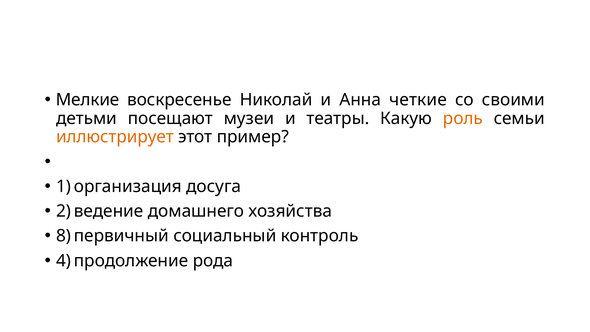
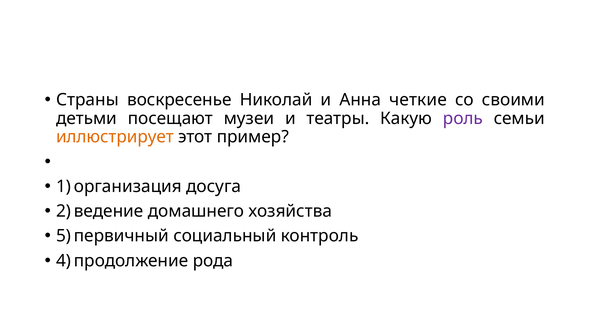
Мелкие: Мелкие -> Страны (87, 100)
роль colour: orange -> purple (463, 118)
8: 8 -> 5 (64, 236)
